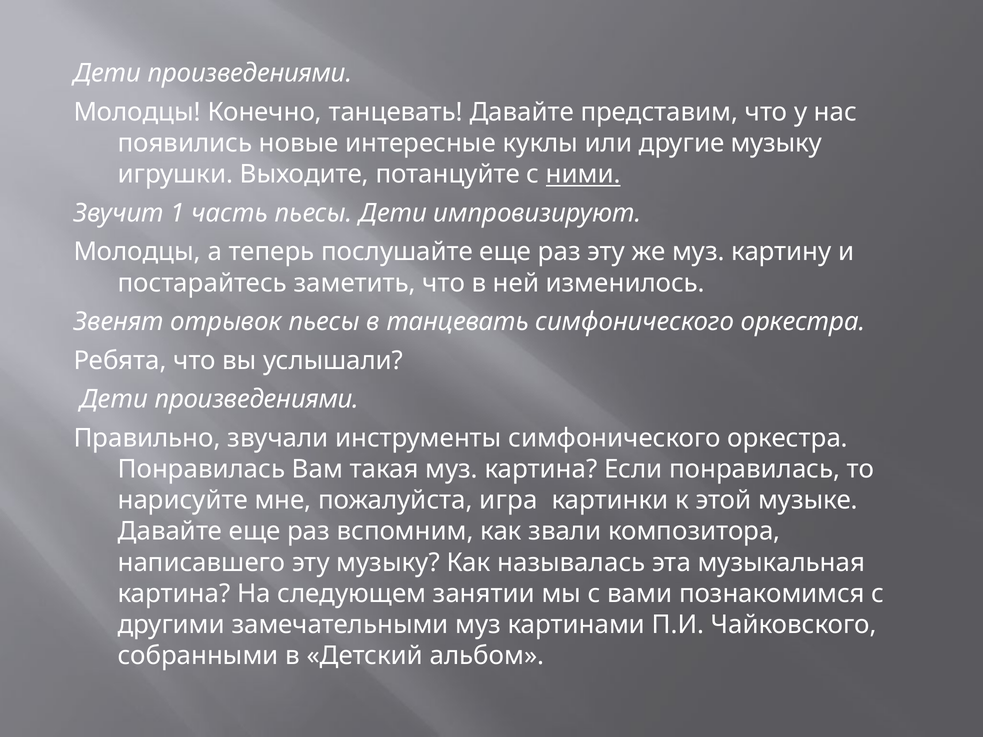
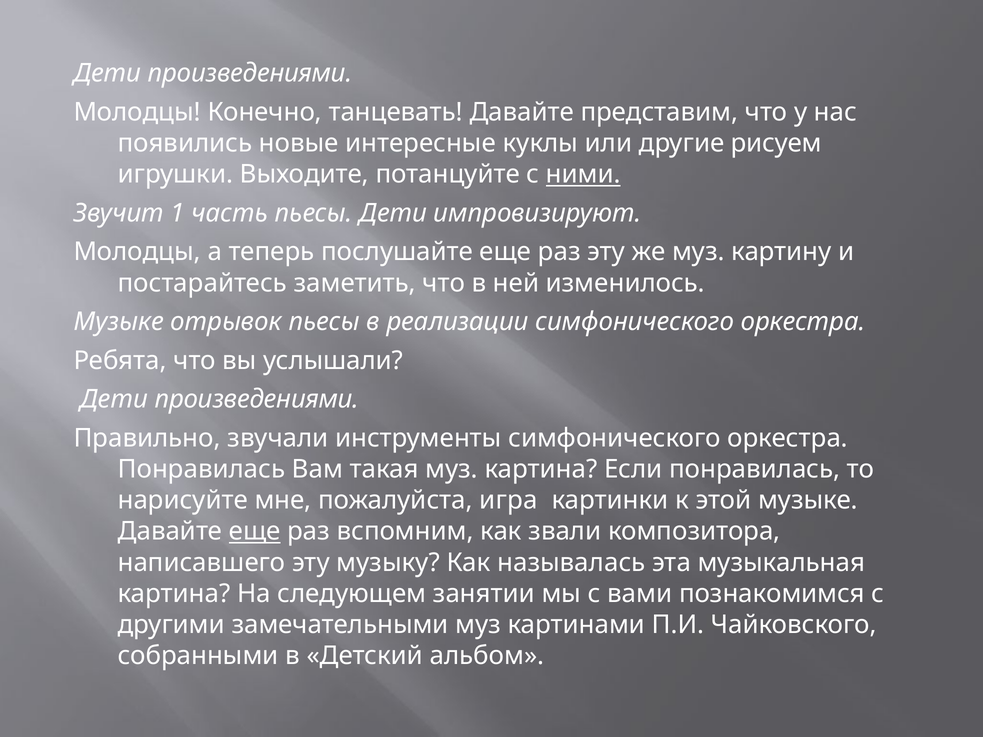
другие музыку: музыку -> рисуем (776, 143)
Звенят: Звенят -> Музыке (119, 322)
в танцевать: танцевать -> реализации (458, 322)
еще underline: none -> present (255, 532)
